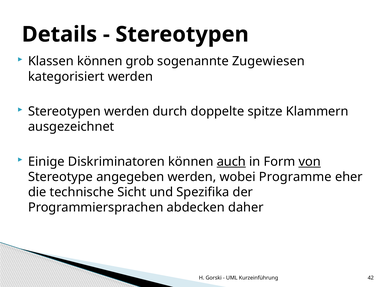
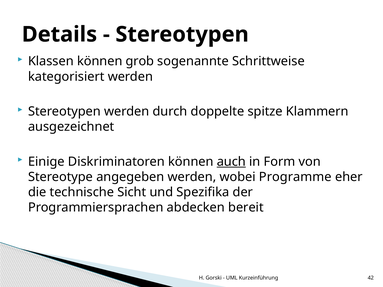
Zugewiesen: Zugewiesen -> Schrittweise (268, 61)
von underline: present -> none (310, 162)
daher: daher -> bereit (246, 208)
